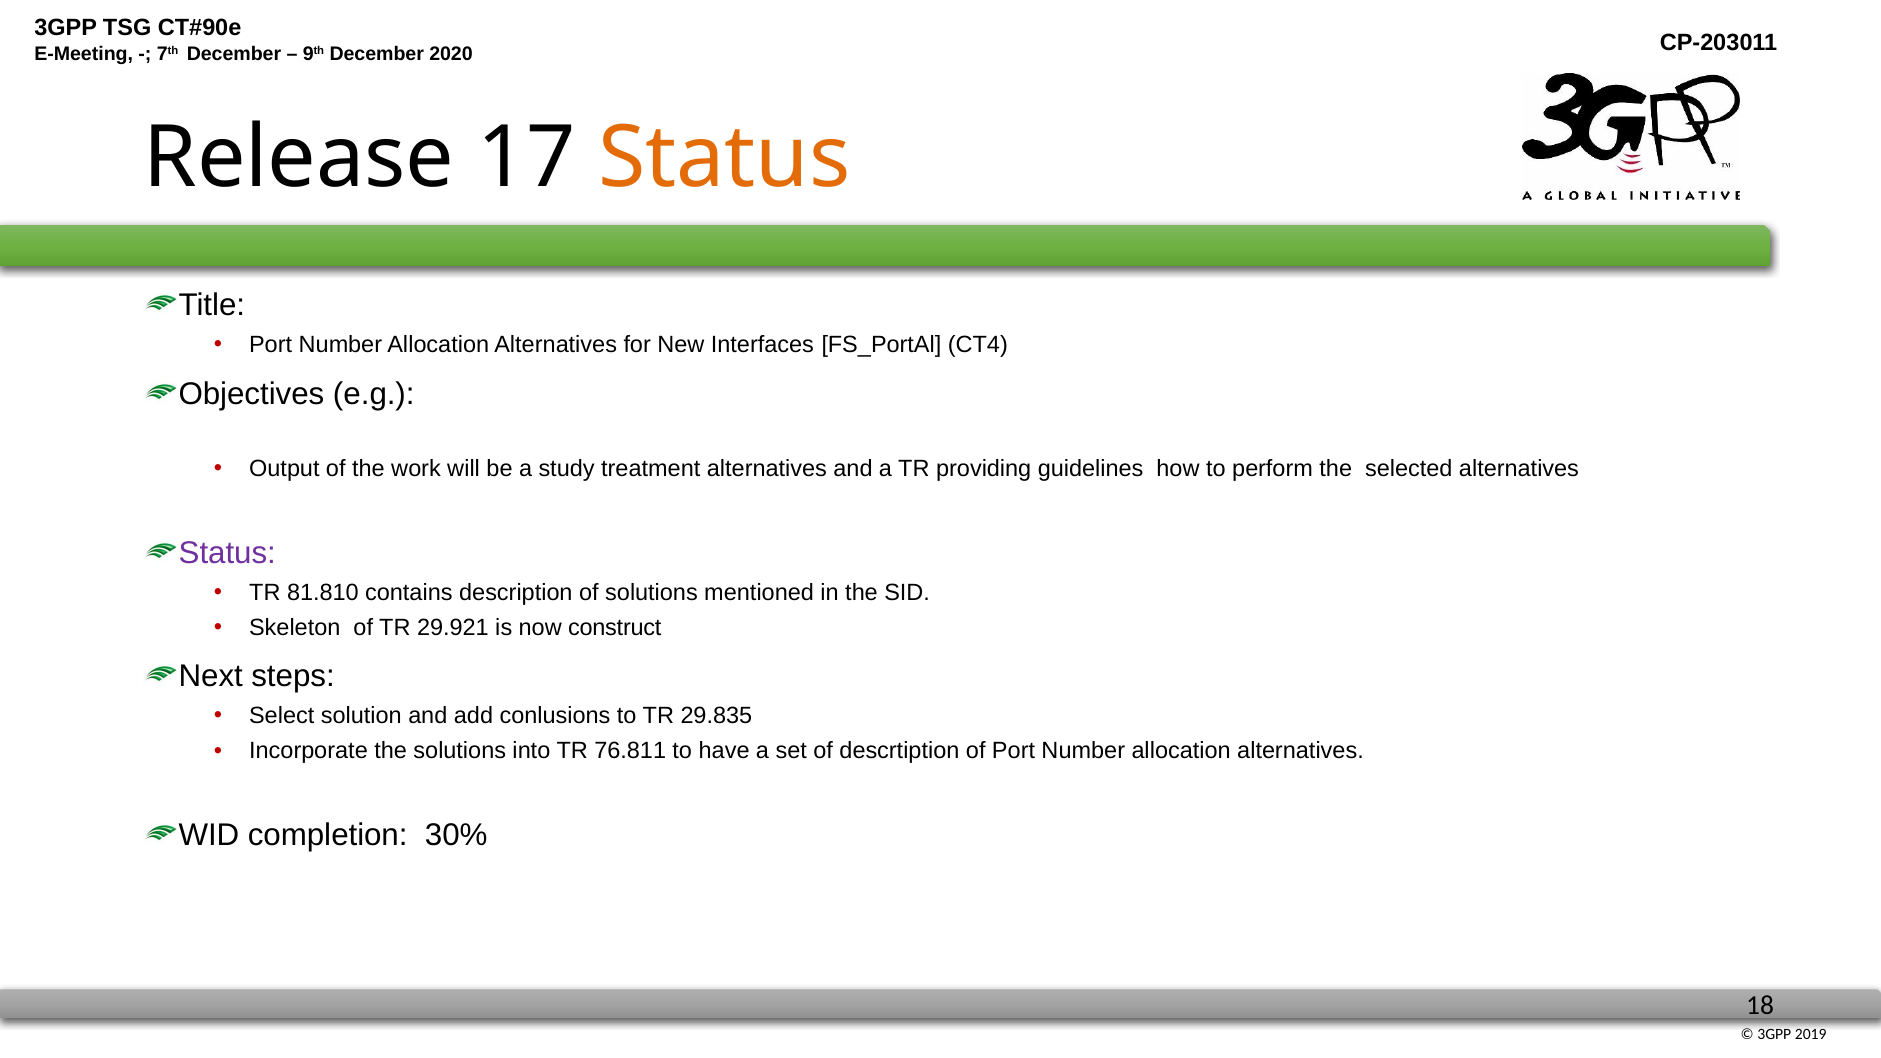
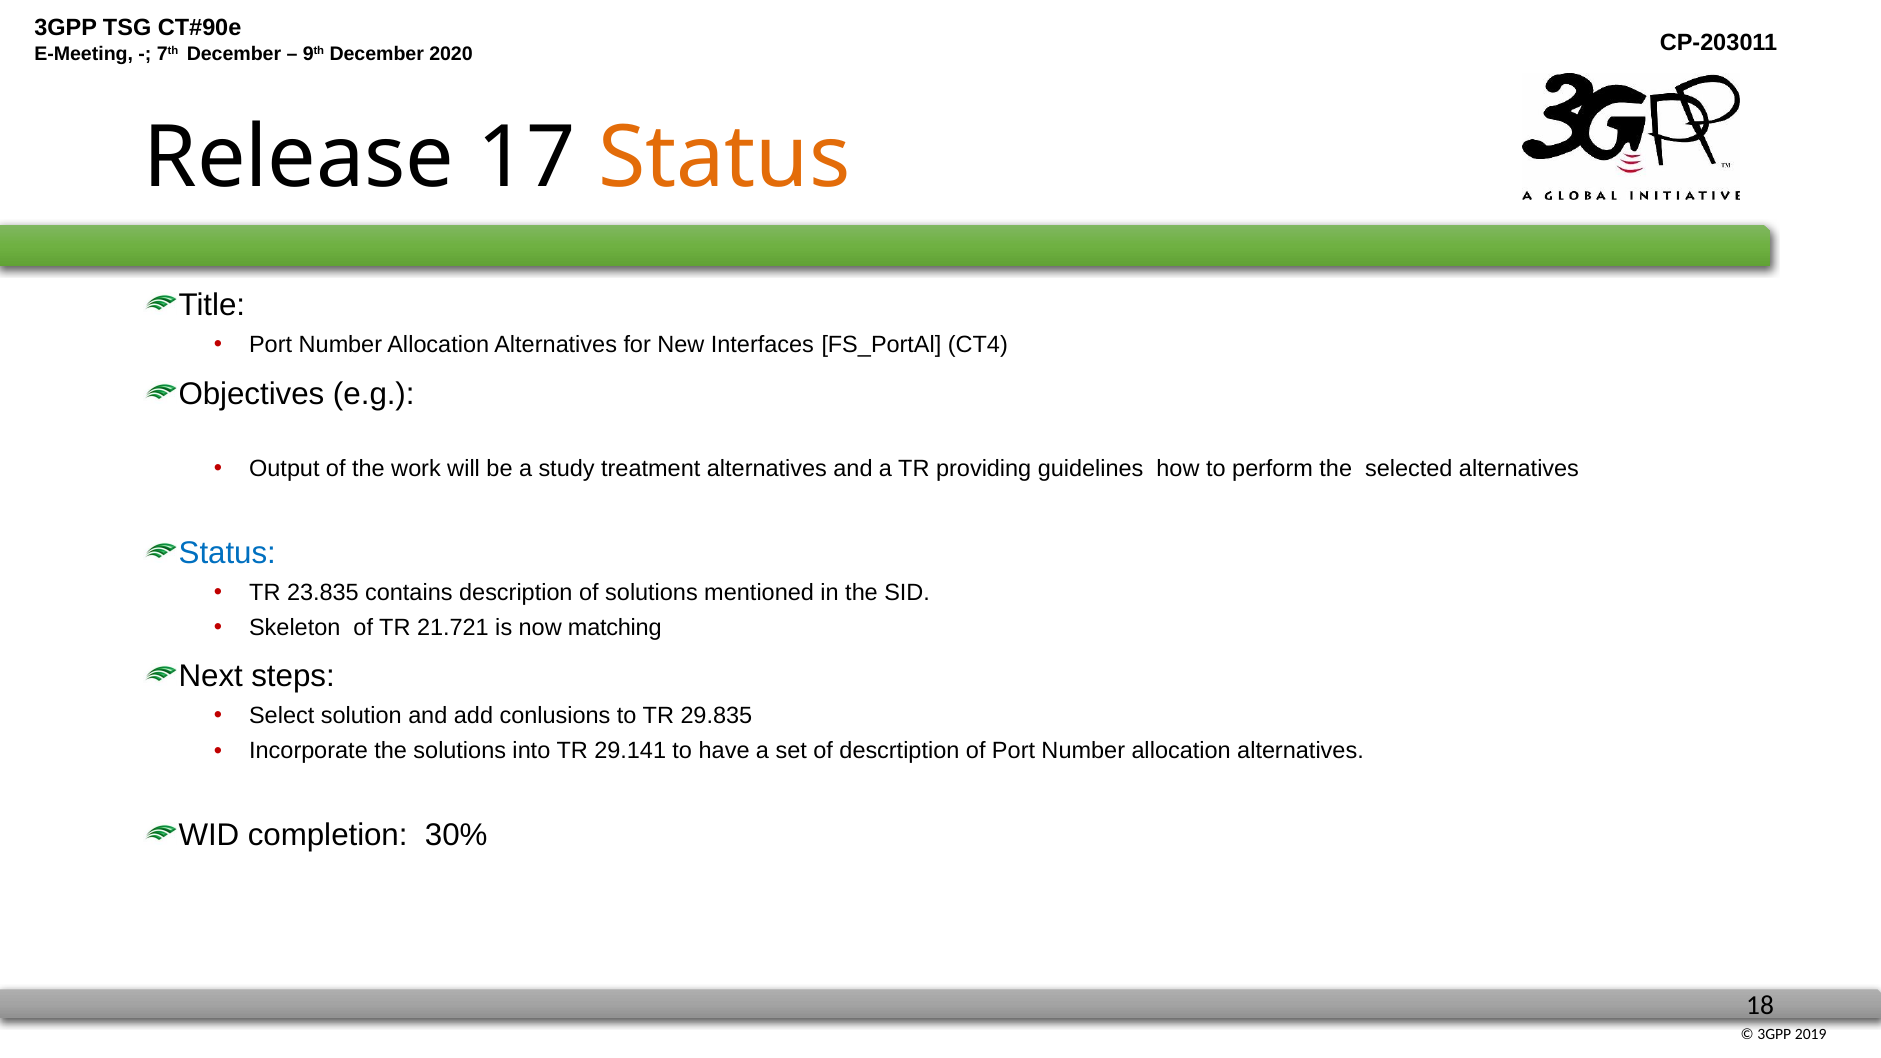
Status colour: purple -> blue (227, 553)
81.810: 81.810 -> 23.835 (323, 592)
29.921: 29.921 -> 21.721 (453, 628)
construct: construct -> matching (615, 628)
76.811: 76.811 -> 29.141 (630, 751)
